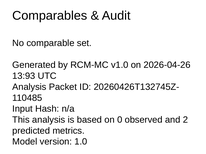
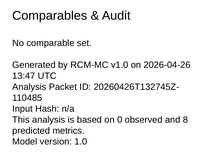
13:93: 13:93 -> 13:47 (24, 76)
2: 2 -> 8 (185, 120)
